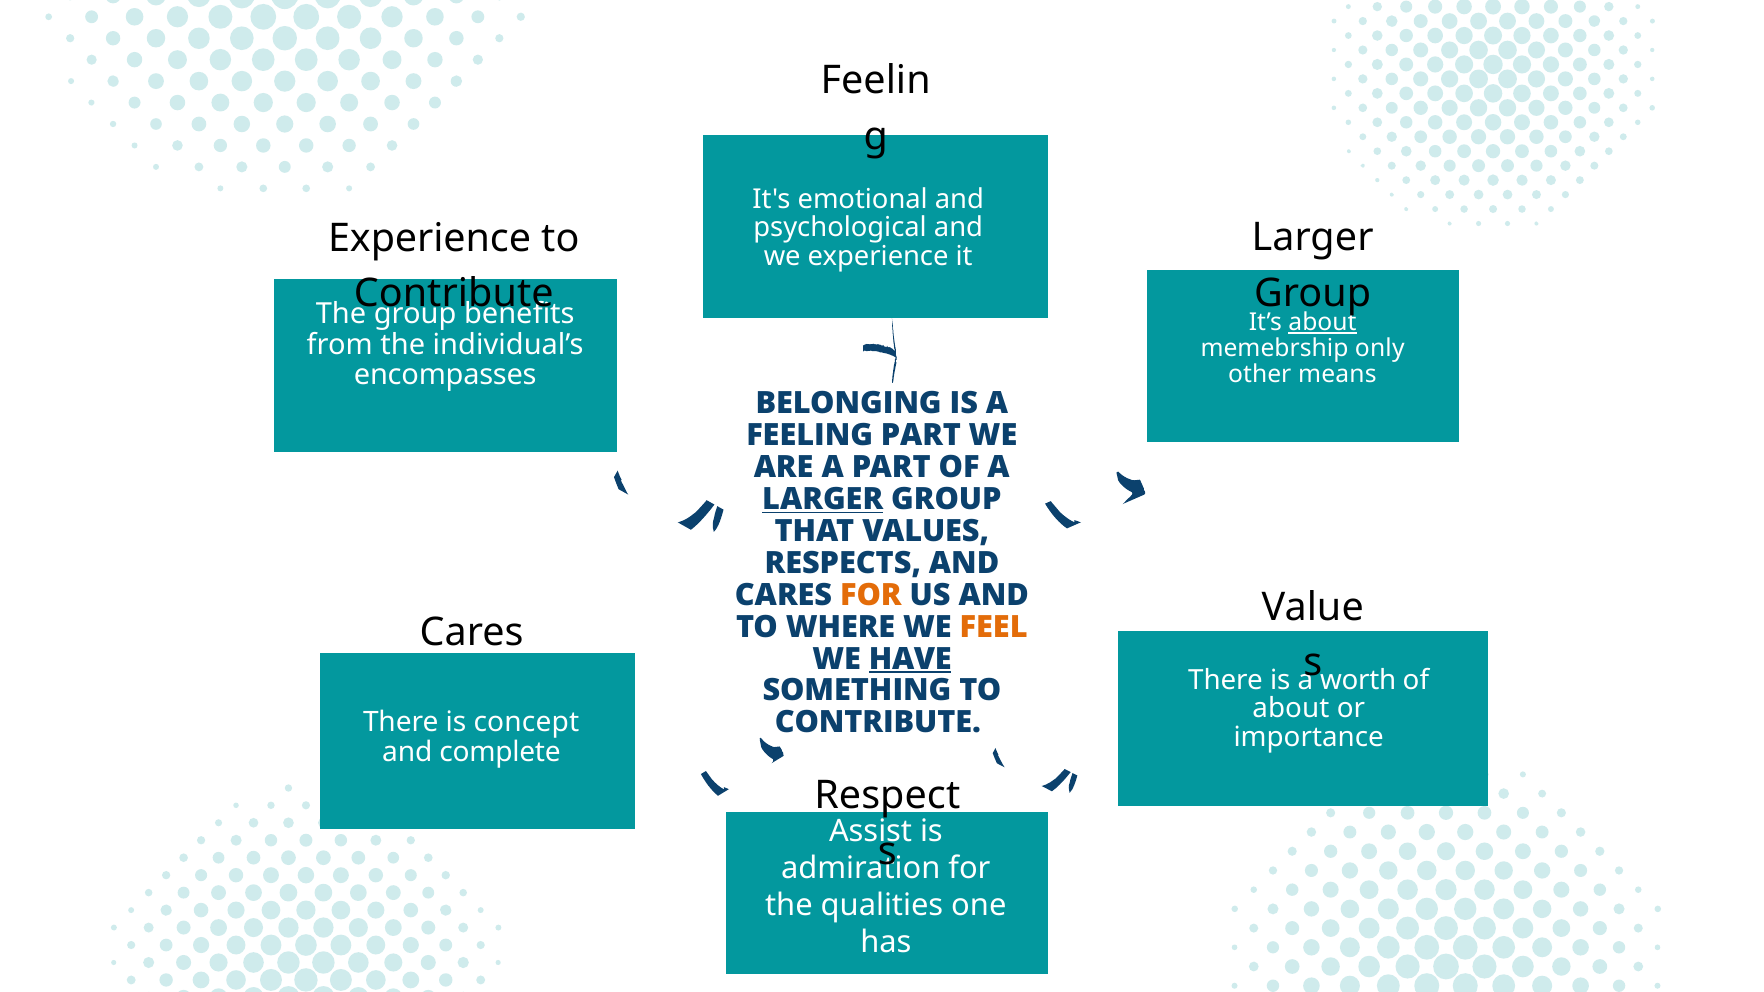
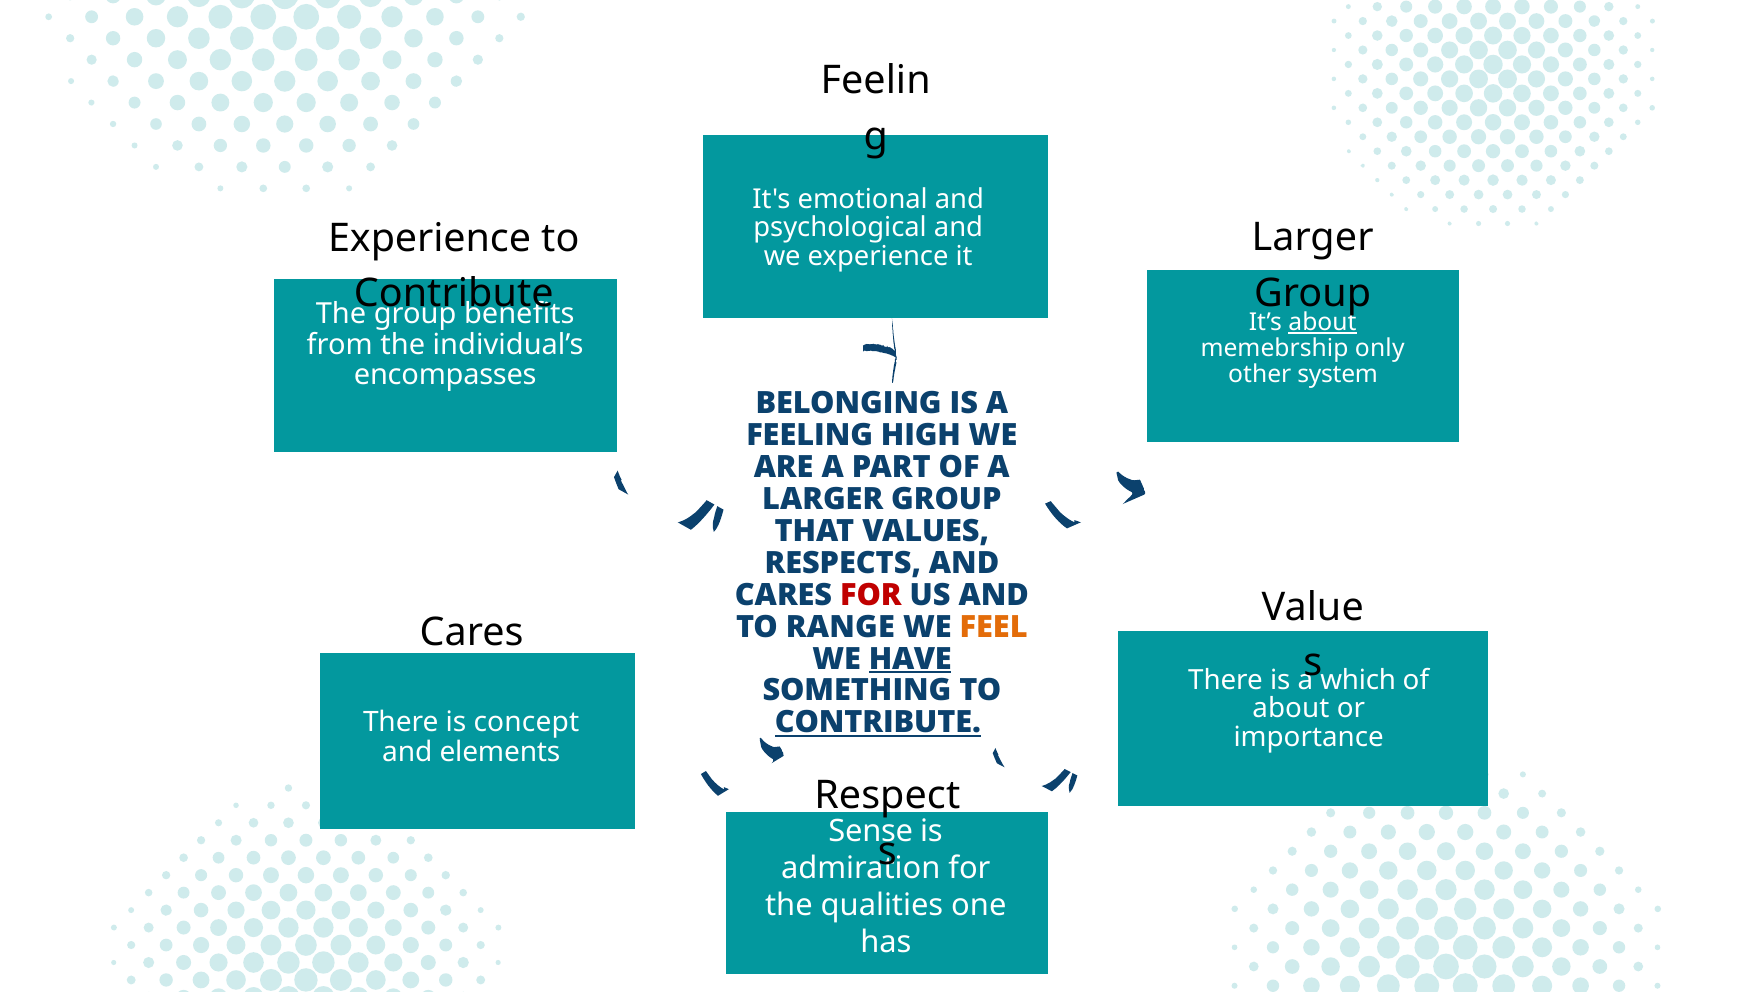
means: means -> system (1338, 374)
FEELING PART: PART -> HIGH (921, 436)
LARGER underline: present -> none (823, 499)
FOR colour: orange -> red (871, 595)
WHERE: WHERE -> RANGE (840, 627)
worth: worth -> which (1358, 680)
CONTRIBUTE underline: none -> present (878, 723)
complete: complete -> elements (500, 752)
Assist: Assist -> Sense (871, 831)
